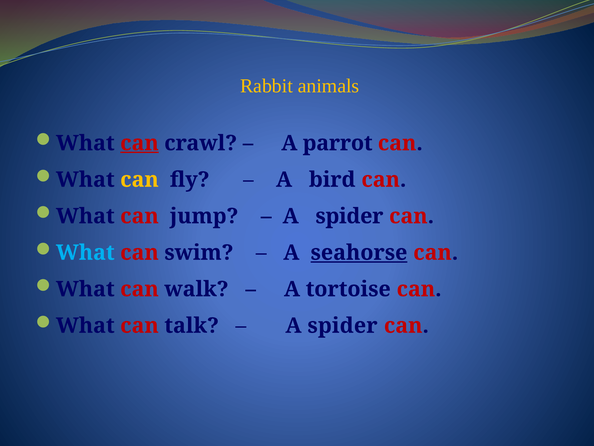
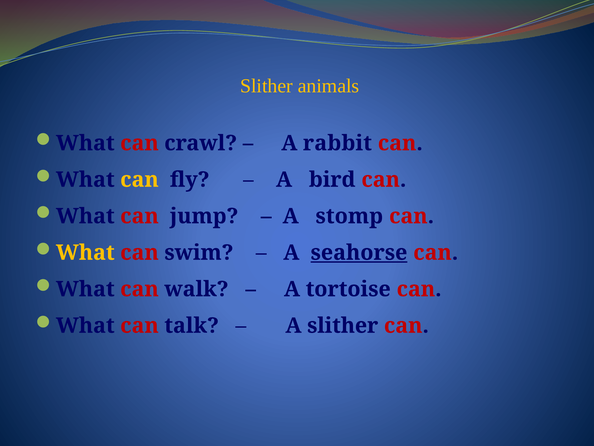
Rabbit: Rabbit -> Slither (266, 86)
can underline: present -> none (140, 143)
parrot: parrot -> rabbit (337, 143)
spider: spider -> stomp (349, 216)
What colour: light blue -> yellow (85, 252)
spider: spider -> slither (343, 325)
